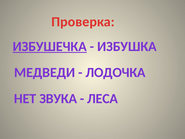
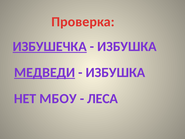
МЕДВЕДИ underline: none -> present (45, 72)
ЛОДОЧКА: ЛОДОЧКА -> ИЗБУШКА (115, 72)
ЗВУКА: ЗВУКА -> МБОУ (58, 98)
